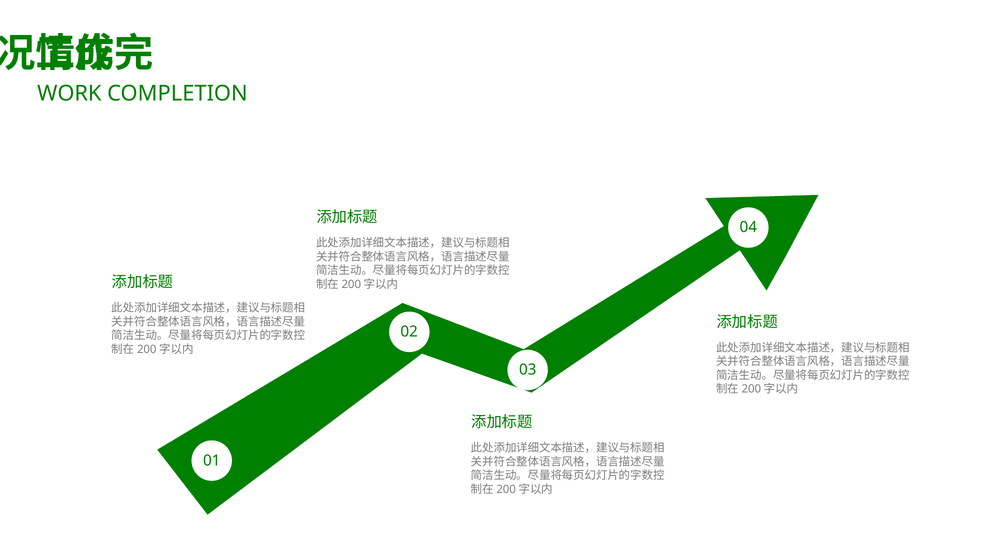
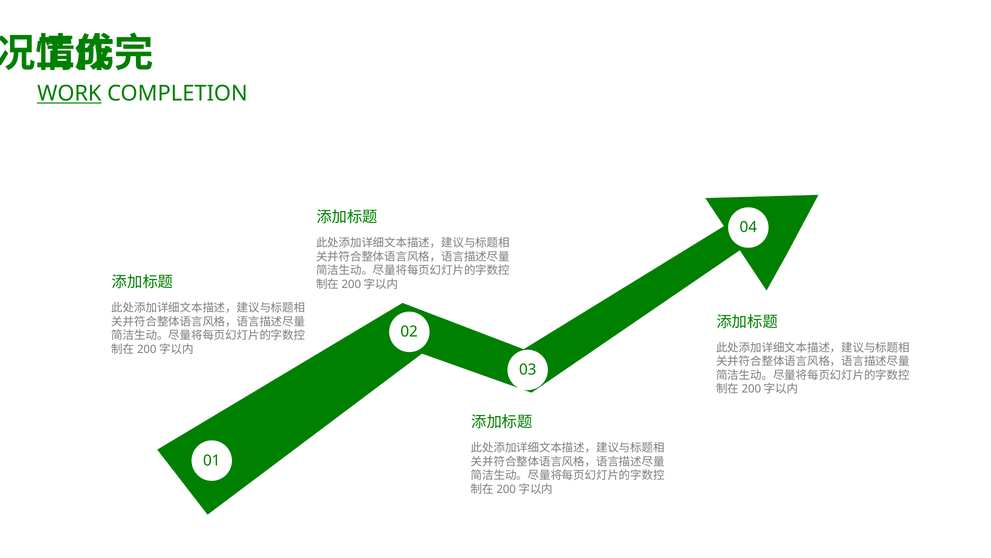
WORK underline: none -> present (69, 93)
